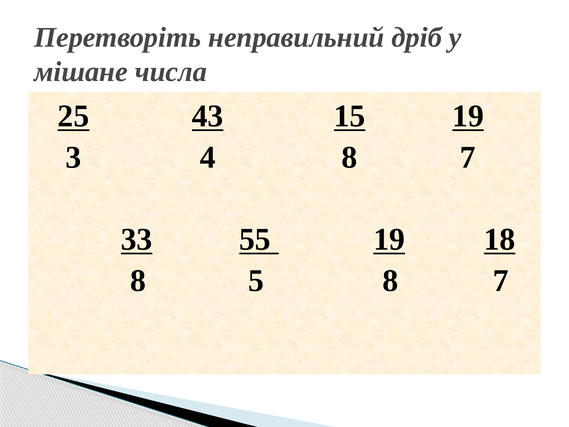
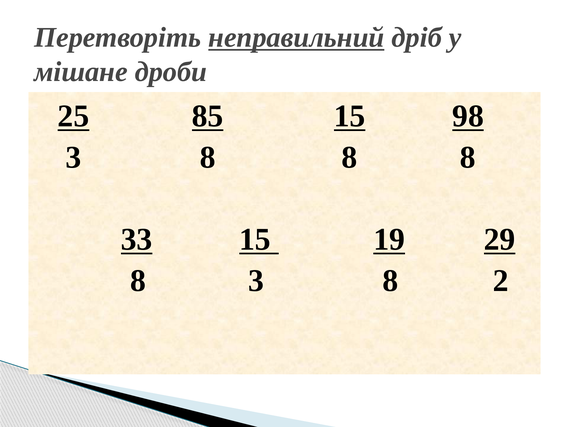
неправильний underline: none -> present (296, 38)
числа: числа -> дроби (171, 72)
43: 43 -> 85 (208, 116)
15 19: 19 -> 98 (468, 116)
4: 4 -> 8 (208, 157)
7: 7 -> 8 (468, 157)
33 55: 55 -> 15 (255, 239)
18: 18 -> 29 (500, 239)
8 5: 5 -> 3 (256, 280)
7: 7 -> 2 (501, 280)
